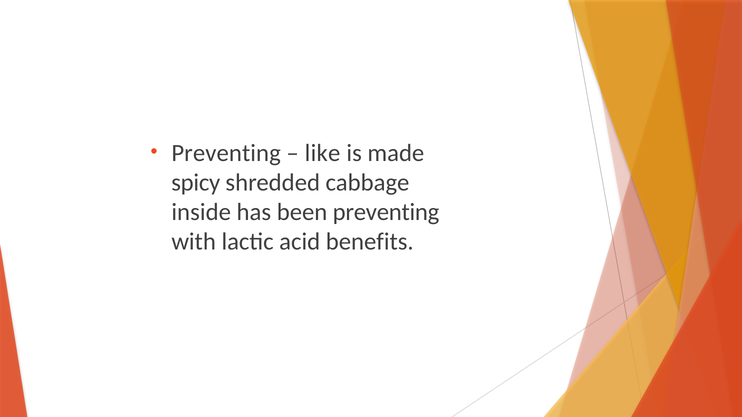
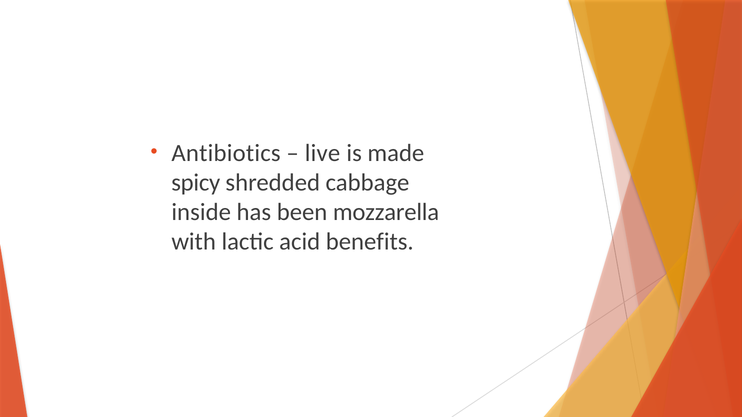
Preventing: Preventing -> Antibiotics (226, 153)
like: like -> live (323, 153)
been preventing: preventing -> mozzarella (386, 212)
